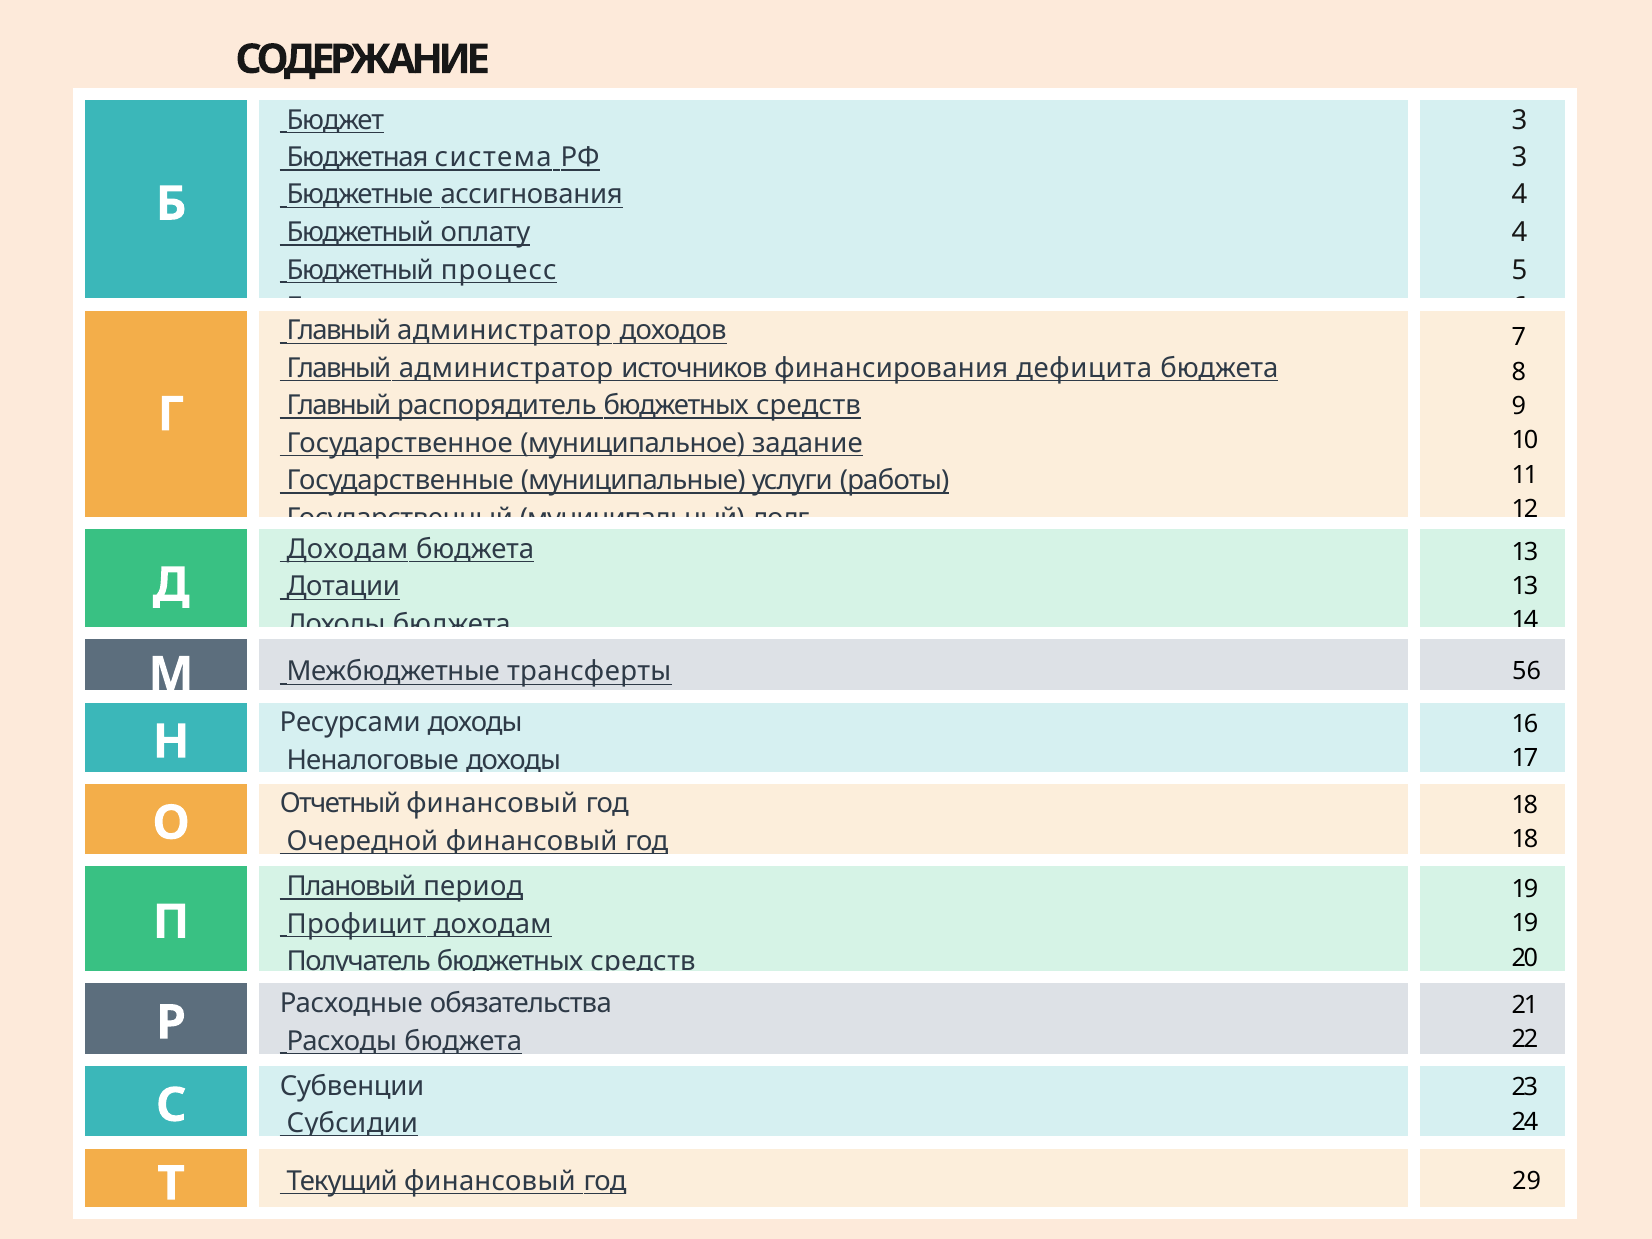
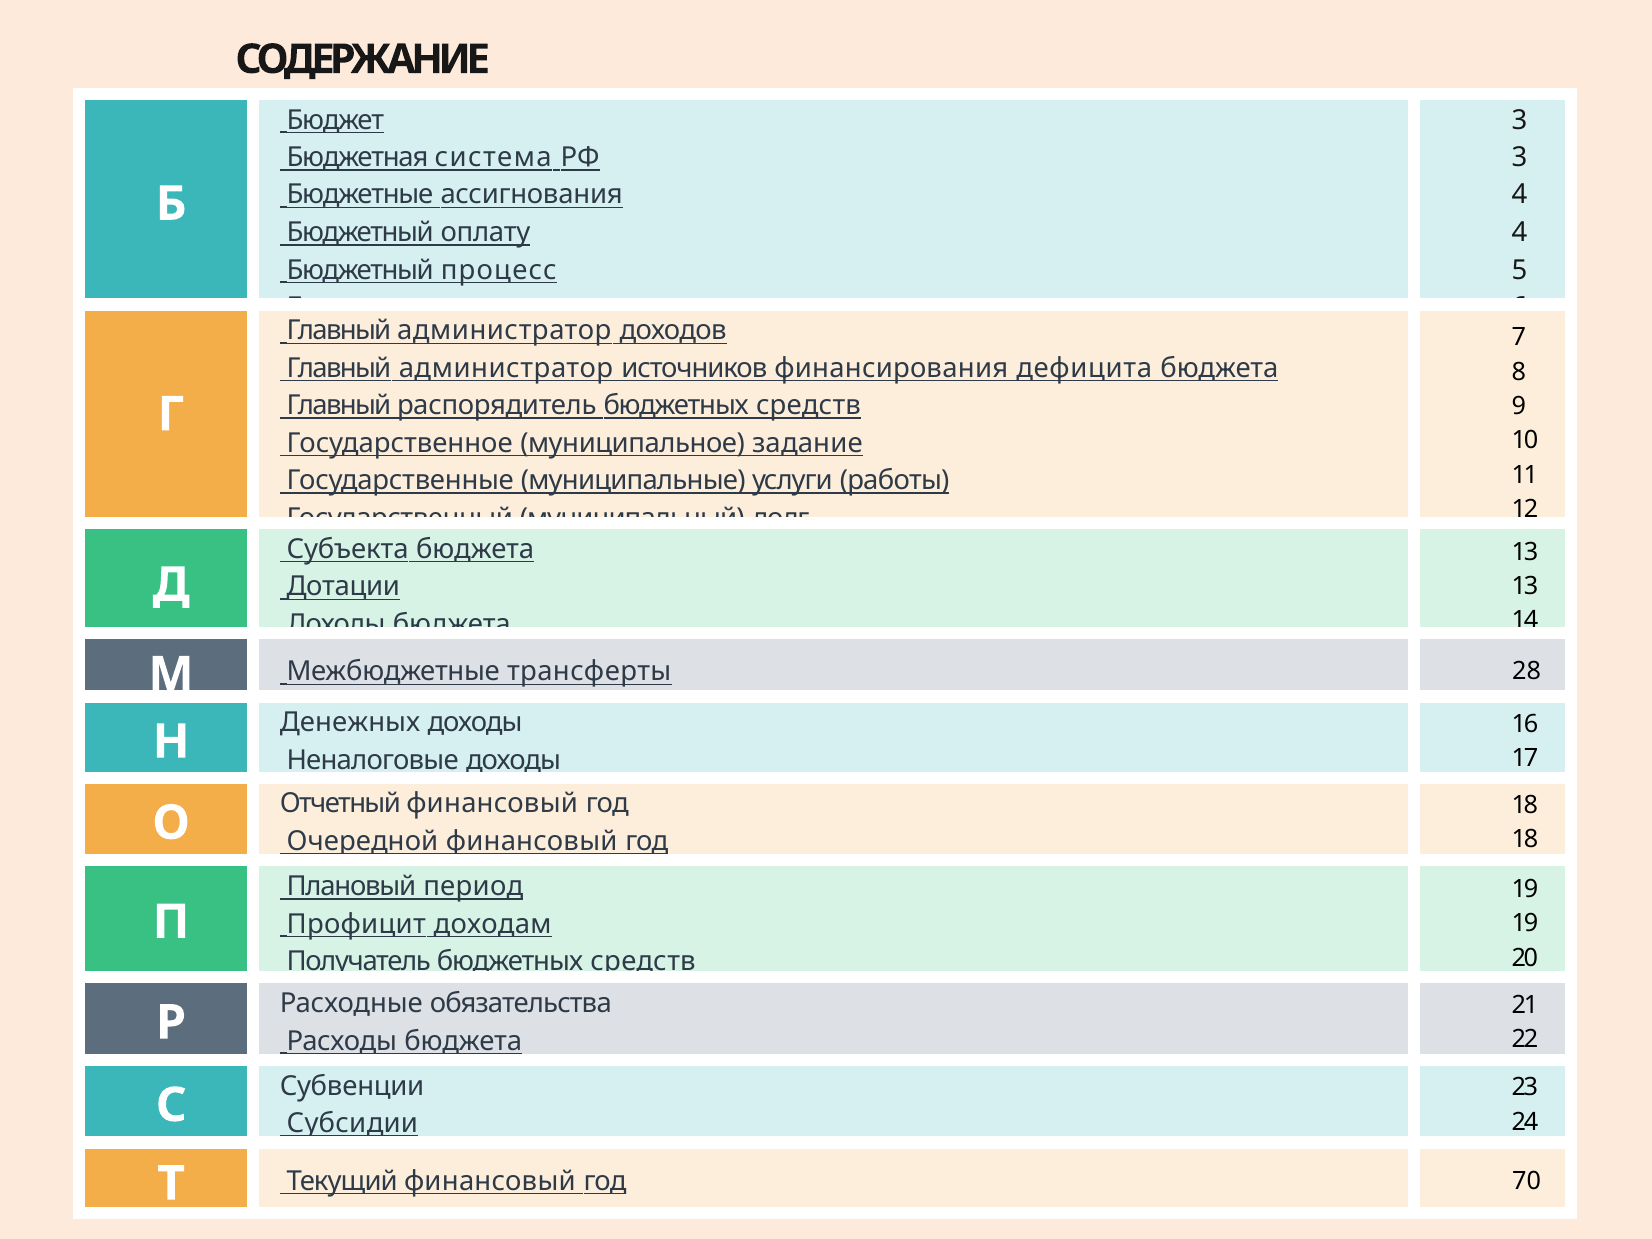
Доходам: Доходам -> Субъекта (348, 549)
56: 56 -> 28 (1527, 671)
Ресурсами: Ресурсами -> Денежных (350, 723)
29: 29 -> 70 (1527, 1181)
